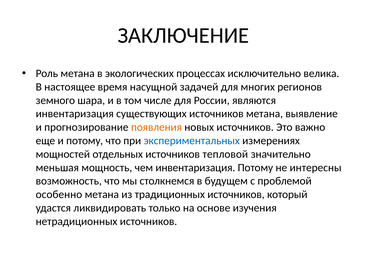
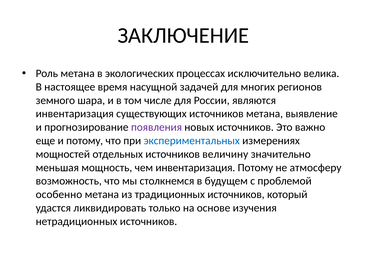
появления colour: orange -> purple (156, 127)
тепловой: тепловой -> величину (225, 154)
интересны: интересны -> атмосферу (316, 168)
